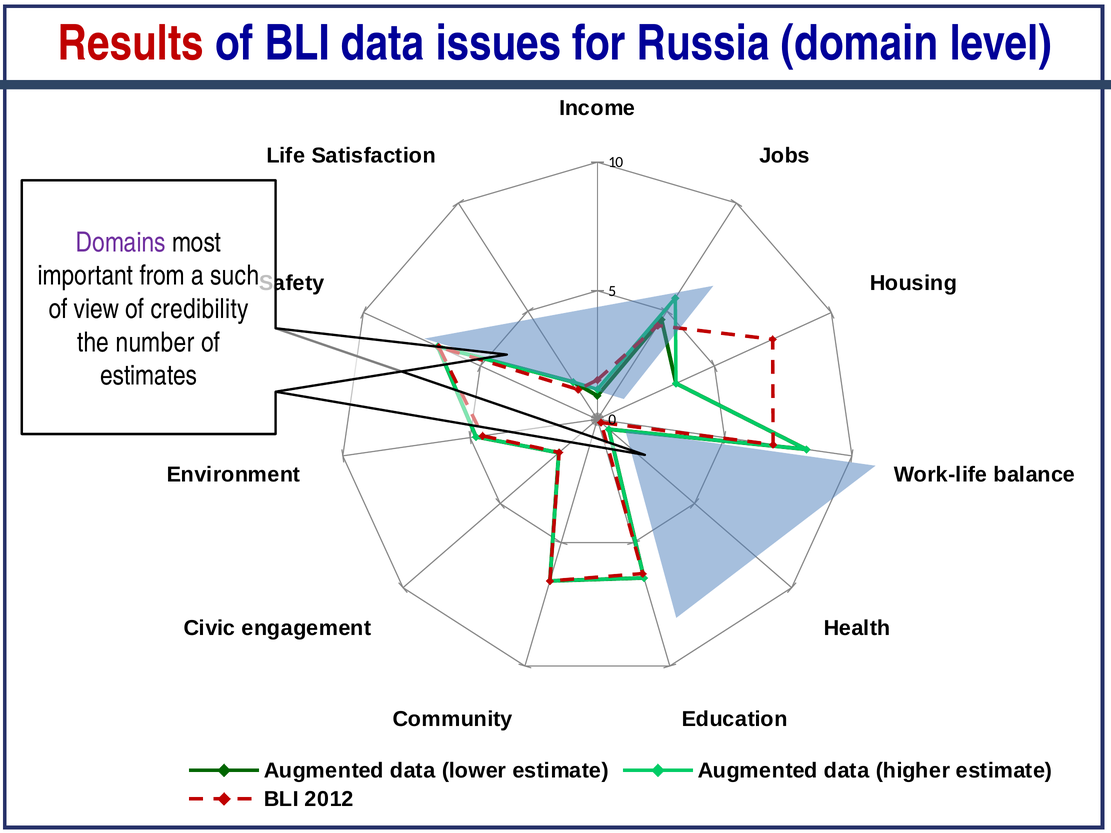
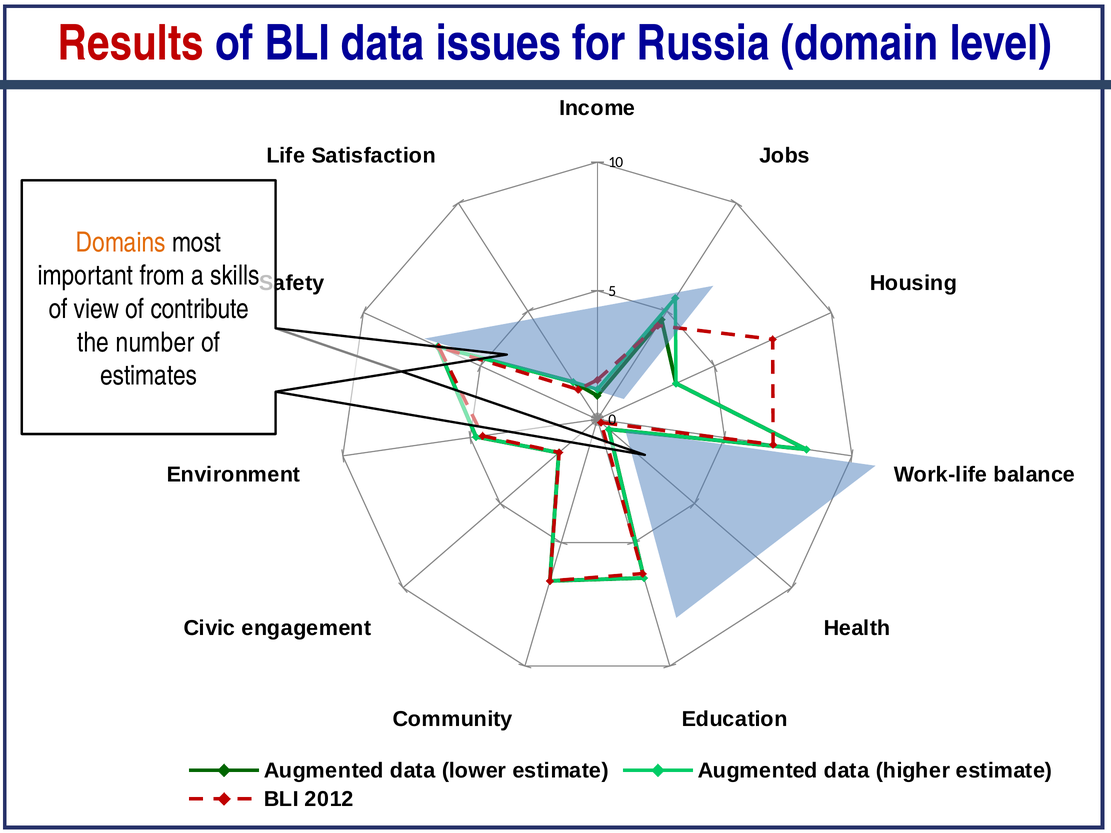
Domains colour: purple -> orange (121, 243)
such: such -> skills (235, 276)
credibility: credibility -> contribute (200, 309)
